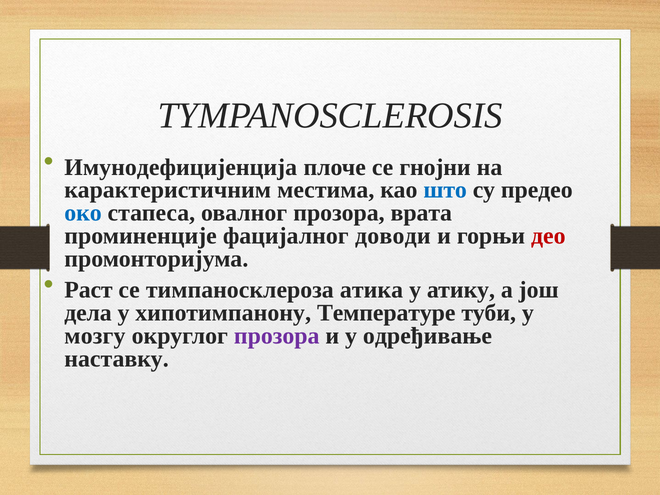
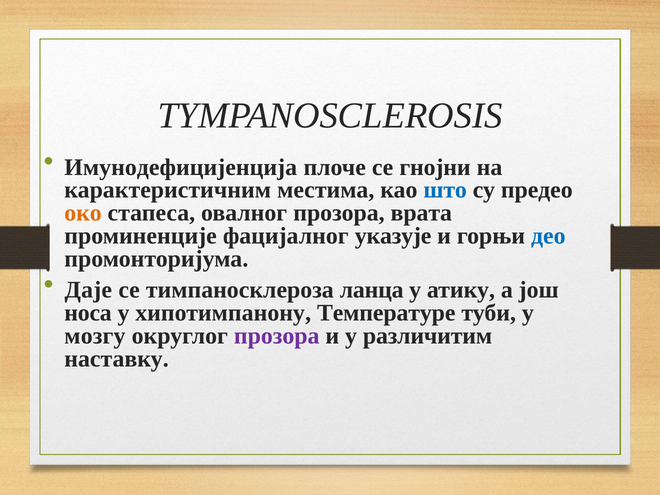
око colour: blue -> orange (83, 213)
доводи: доводи -> указује (393, 236)
део colour: red -> blue (548, 236)
Раст: Раст -> Даје (88, 290)
атика: атика -> ланца (372, 290)
дела: дела -> носа (88, 313)
одређивање: одређивање -> различитим (428, 336)
